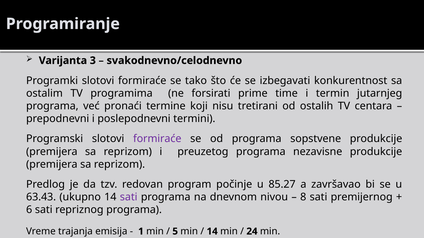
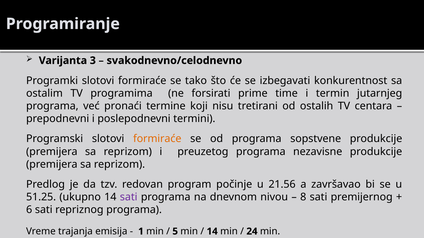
formiraće colour: purple -> orange (157, 139)
85.27: 85.27 -> 21.56 (282, 185)
63.43: 63.43 -> 51.25 (41, 197)
